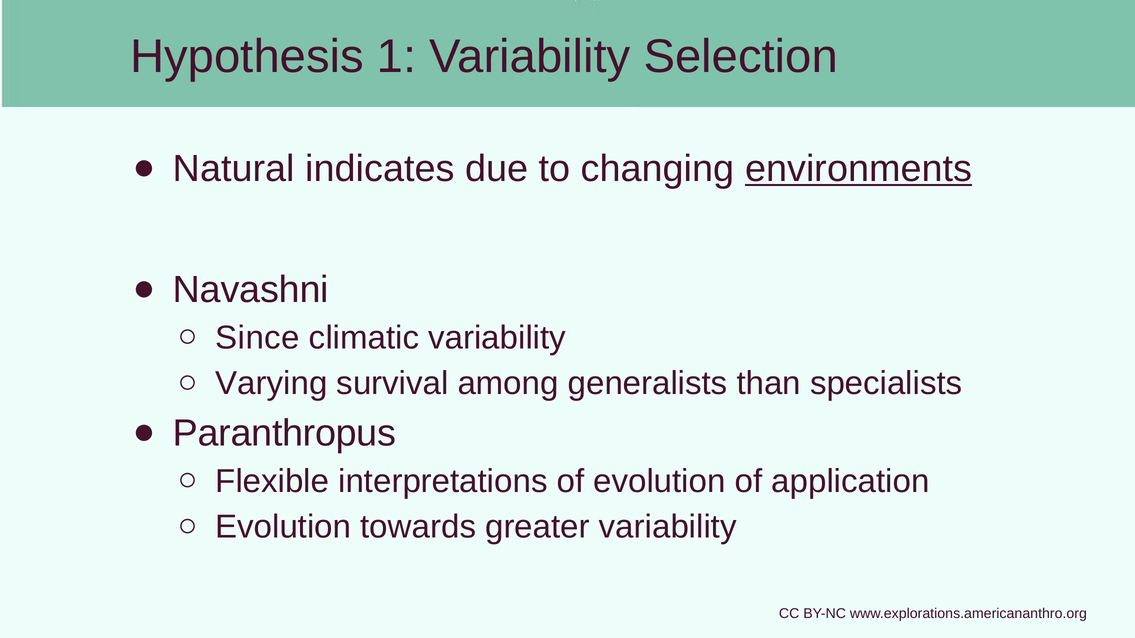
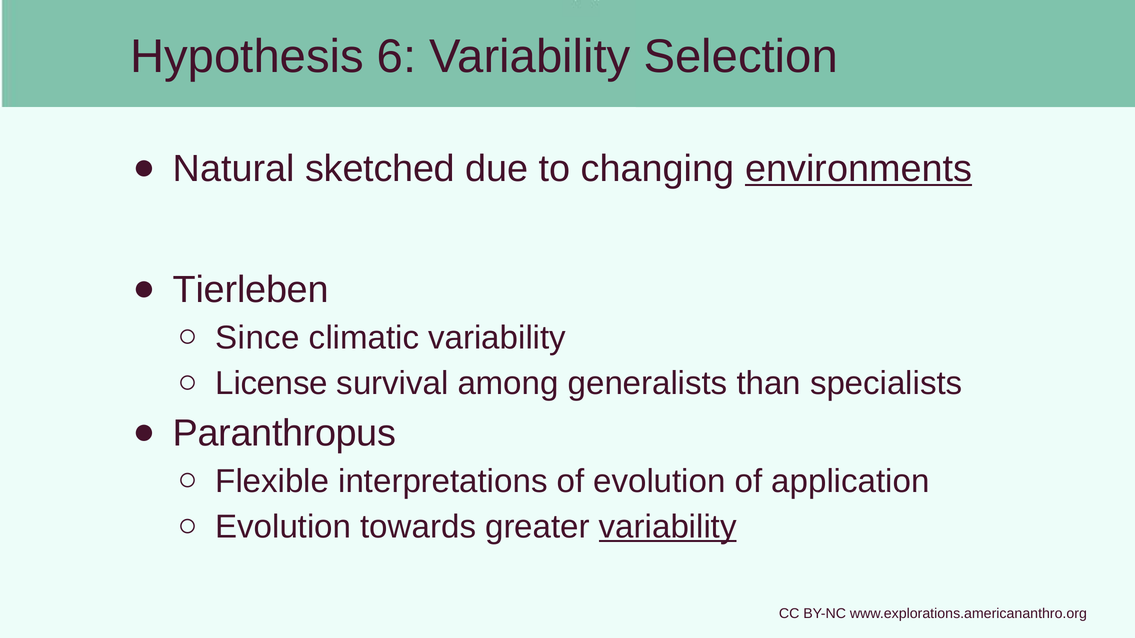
1: 1 -> 6 (397, 57)
indicates: indicates -> sketched (380, 169)
Navashni: Navashni -> Tierleben (251, 290)
Varying: Varying -> License (272, 384)
variability underline: none -> present (668, 527)
